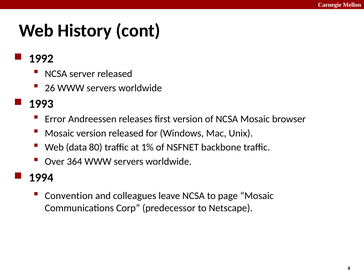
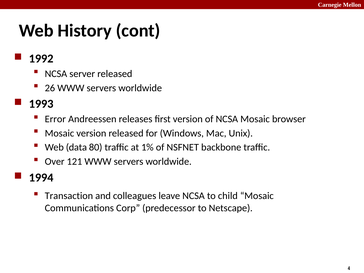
364: 364 -> 121 (74, 162)
Convention: Convention -> Transaction (69, 196)
page: page -> child (228, 196)
